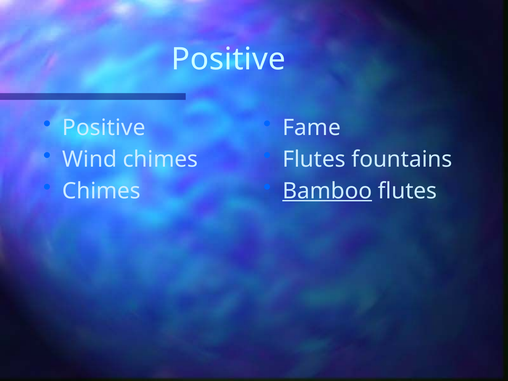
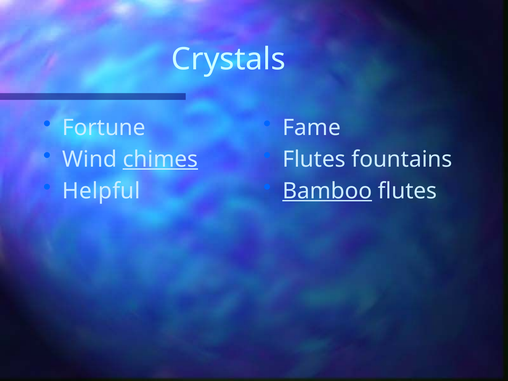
Positive: Positive -> Crystals (229, 59)
Positive: Positive -> Fortune (104, 128)
chimes underline: none -> present (160, 159)
Chimes: Chimes -> Helpful (101, 191)
